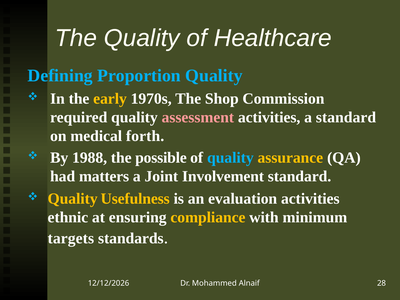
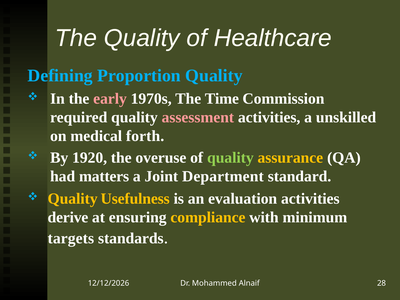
early colour: yellow -> pink (110, 99)
Shop: Shop -> Time (222, 99)
a standard: standard -> unskilled (346, 117)
1988: 1988 -> 1920 (90, 158)
possible: possible -> overuse (161, 158)
quality colour: light blue -> light green (230, 158)
Involvement: Involvement -> Department (223, 177)
ethnic: ethnic -> derive (68, 217)
